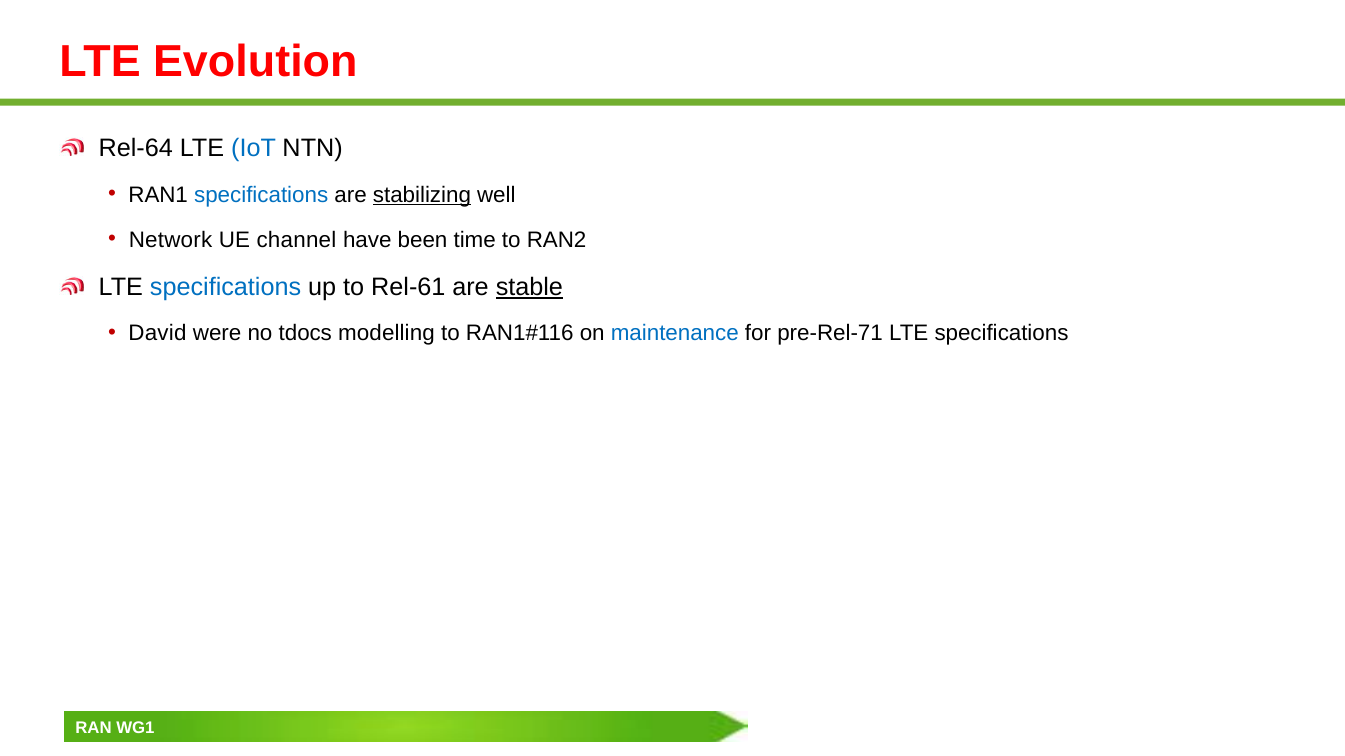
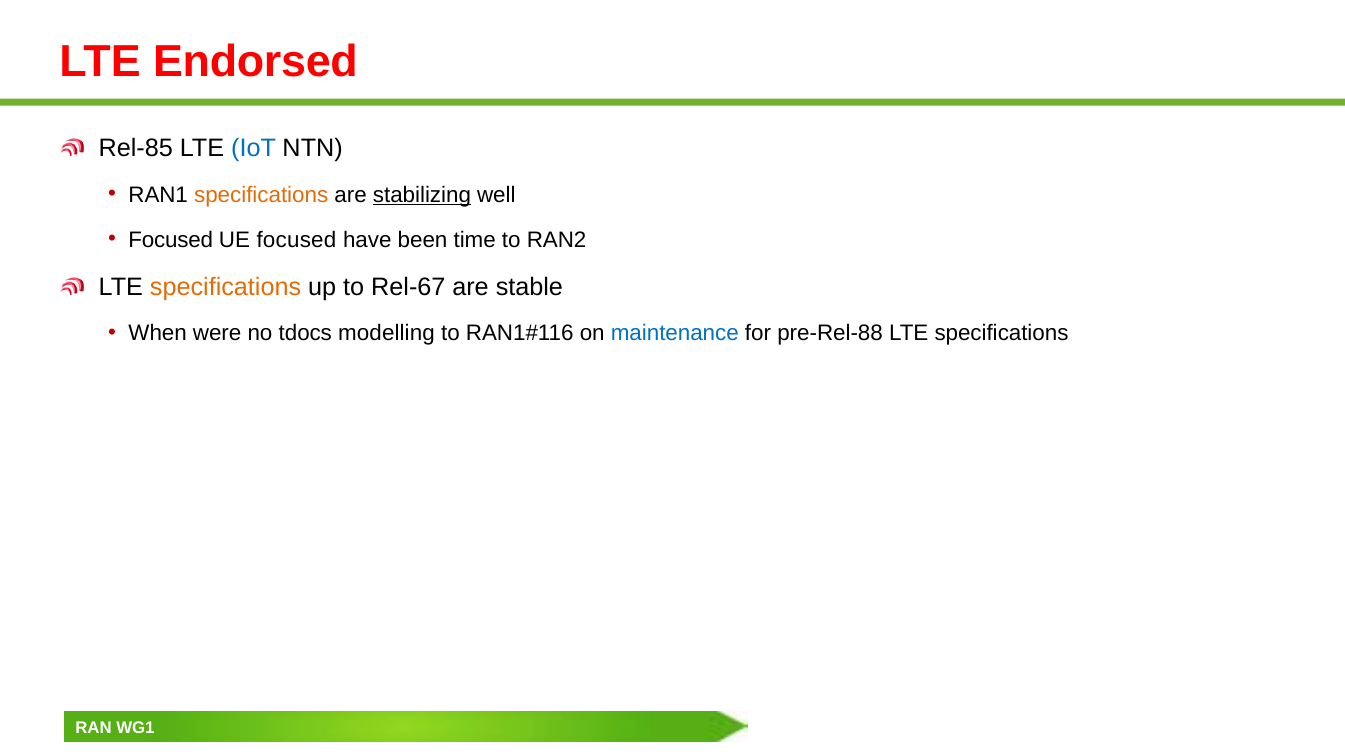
Evolution: Evolution -> Endorsed (255, 62)
Rel-64: Rel-64 -> Rel-85 (136, 149)
specifications colour: blue -> orange (261, 195)
Network: Network -> Focused (171, 240)
UE channel: channel -> focused (296, 240)
specifications colour: blue -> orange (226, 287)
Rel-61: Rel-61 -> Rel-67 (408, 287)
stable underline: present -> none (529, 287)
David: David -> When (158, 334)
pre-Rel-71: pre-Rel-71 -> pre-Rel-88 (830, 334)
